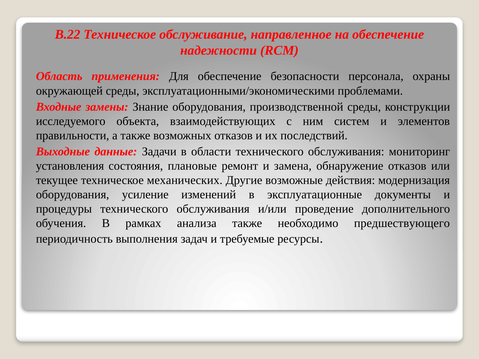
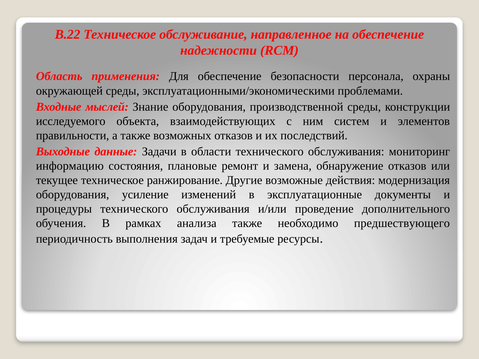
замены: замены -> мыслей (107, 107)
установления: установления -> информацию (70, 166)
механических: механических -> ранжирование (185, 180)
